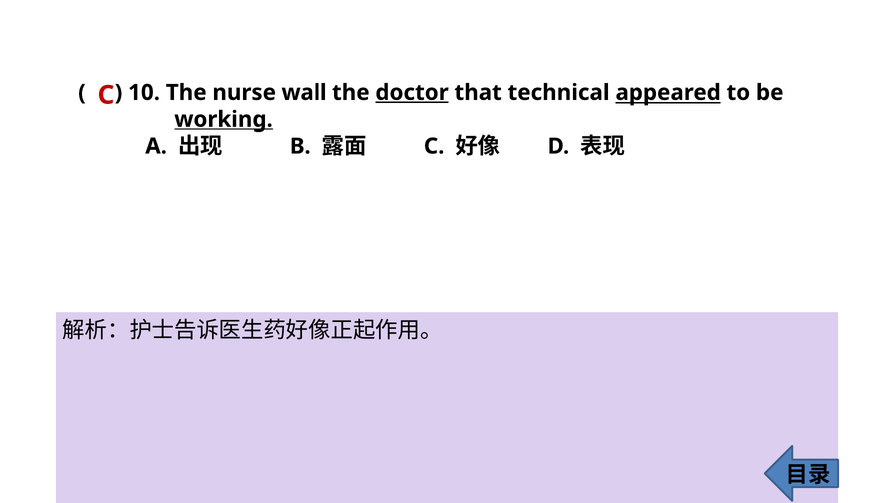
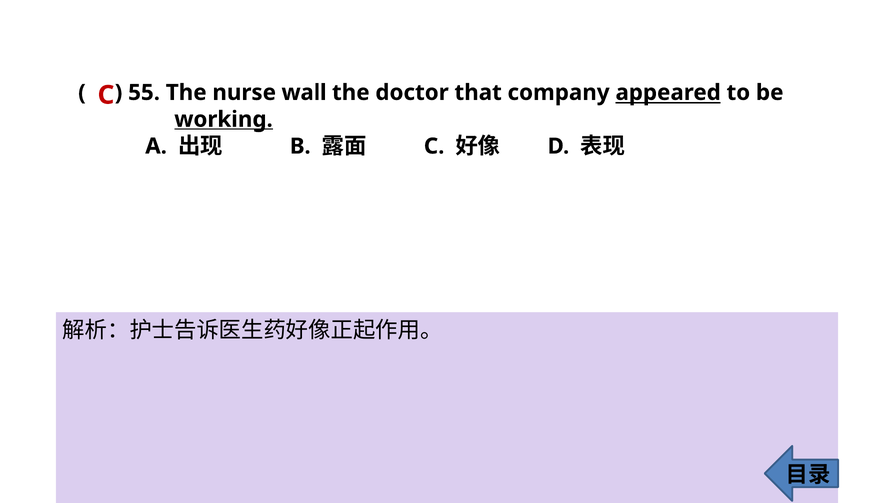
10: 10 -> 55 (144, 93)
doctor underline: present -> none (412, 93)
technical: technical -> company (559, 93)
